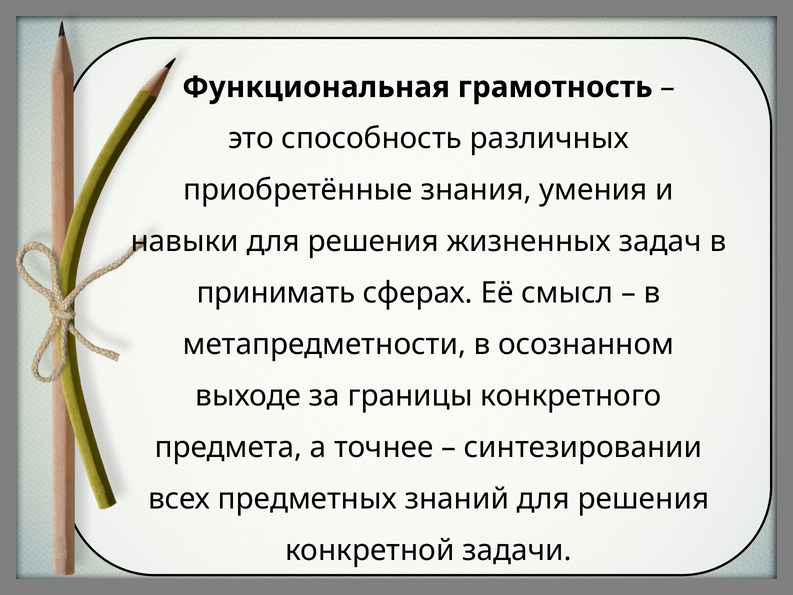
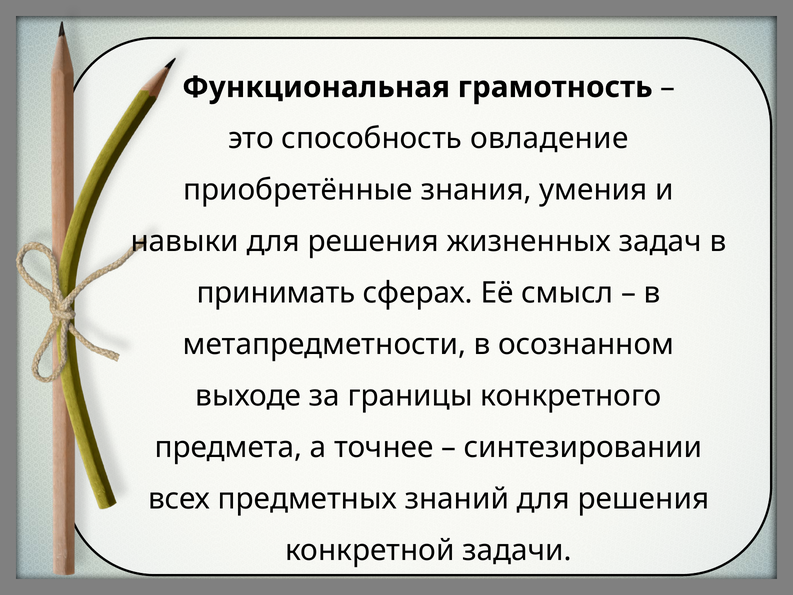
различных: различных -> овладение (549, 139)
